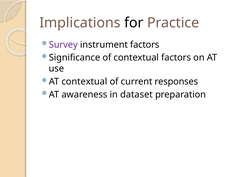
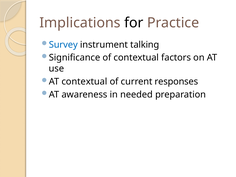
Survey colour: purple -> blue (63, 45)
instrument factors: factors -> talking (145, 45)
dataset: dataset -> needed (136, 95)
